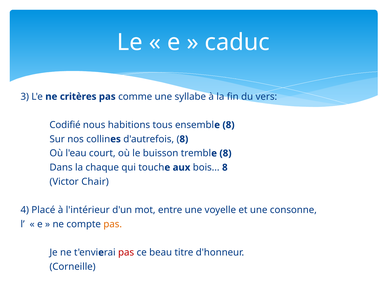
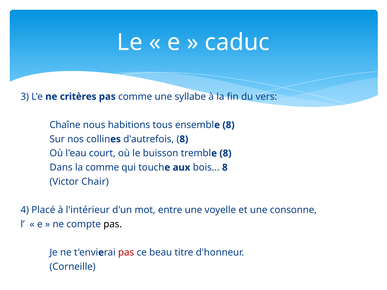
Codifié: Codifié -> Chaîne (65, 125)
la chaque: chaque -> comme (102, 168)
pas colour: orange -> black (113, 224)
